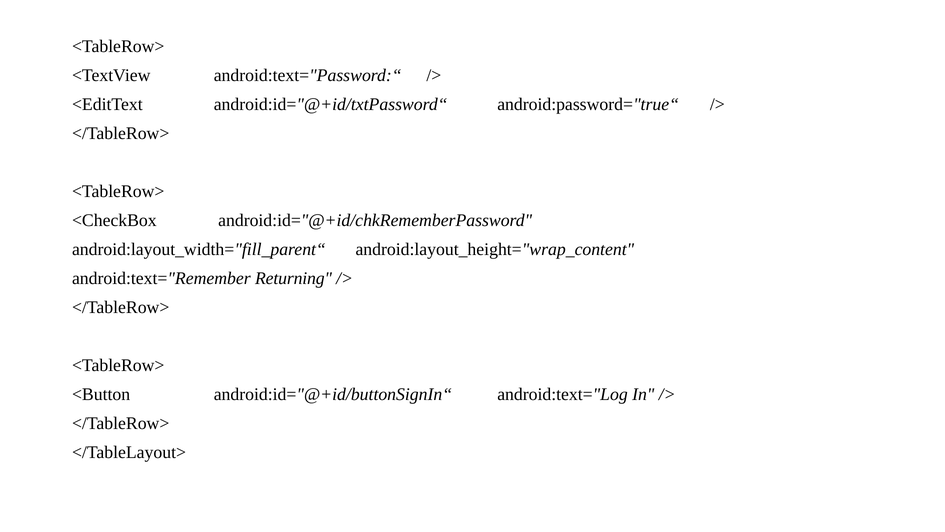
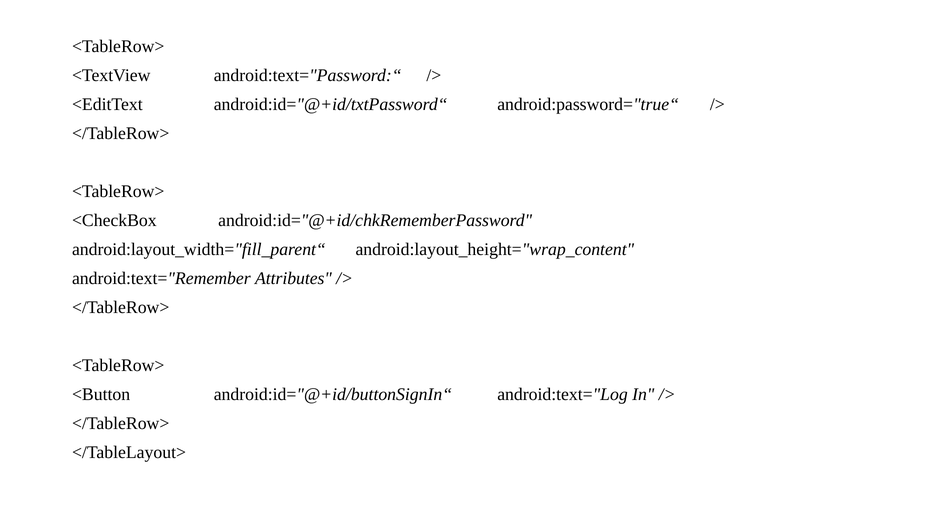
Returning: Returning -> Attributes (293, 278)
